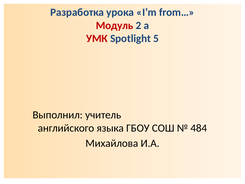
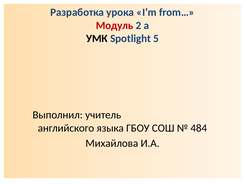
УМК colour: red -> black (97, 39)
